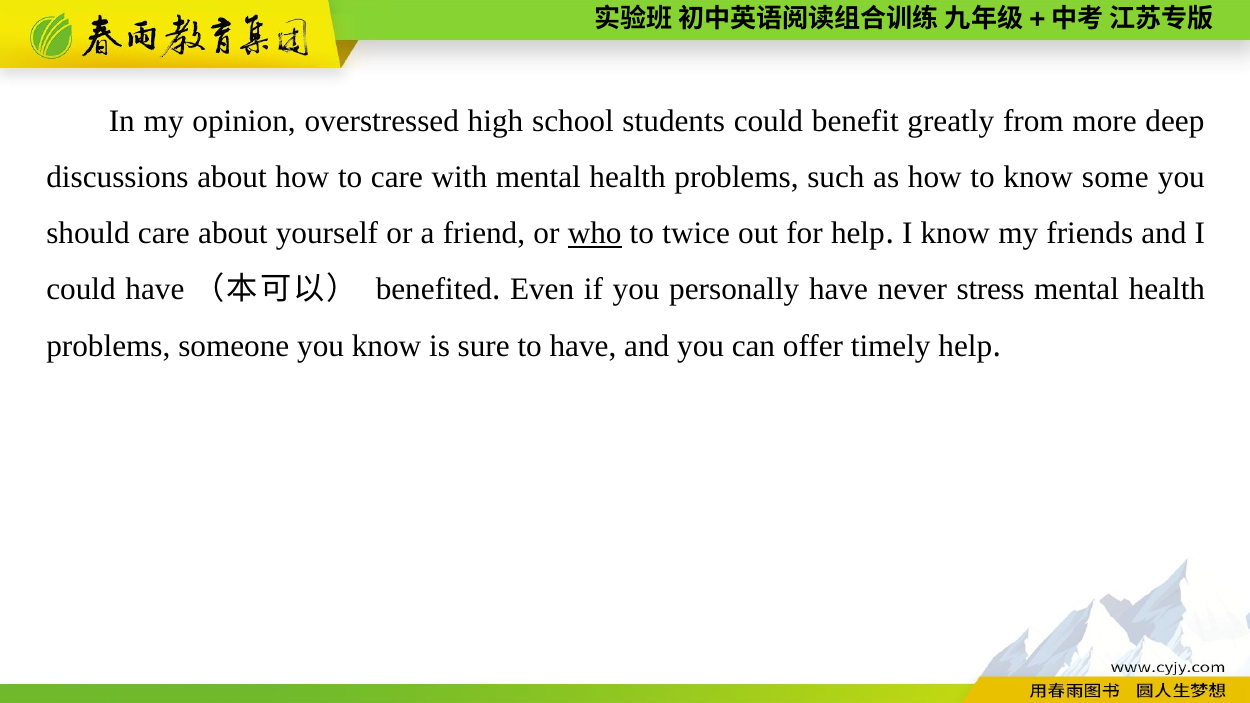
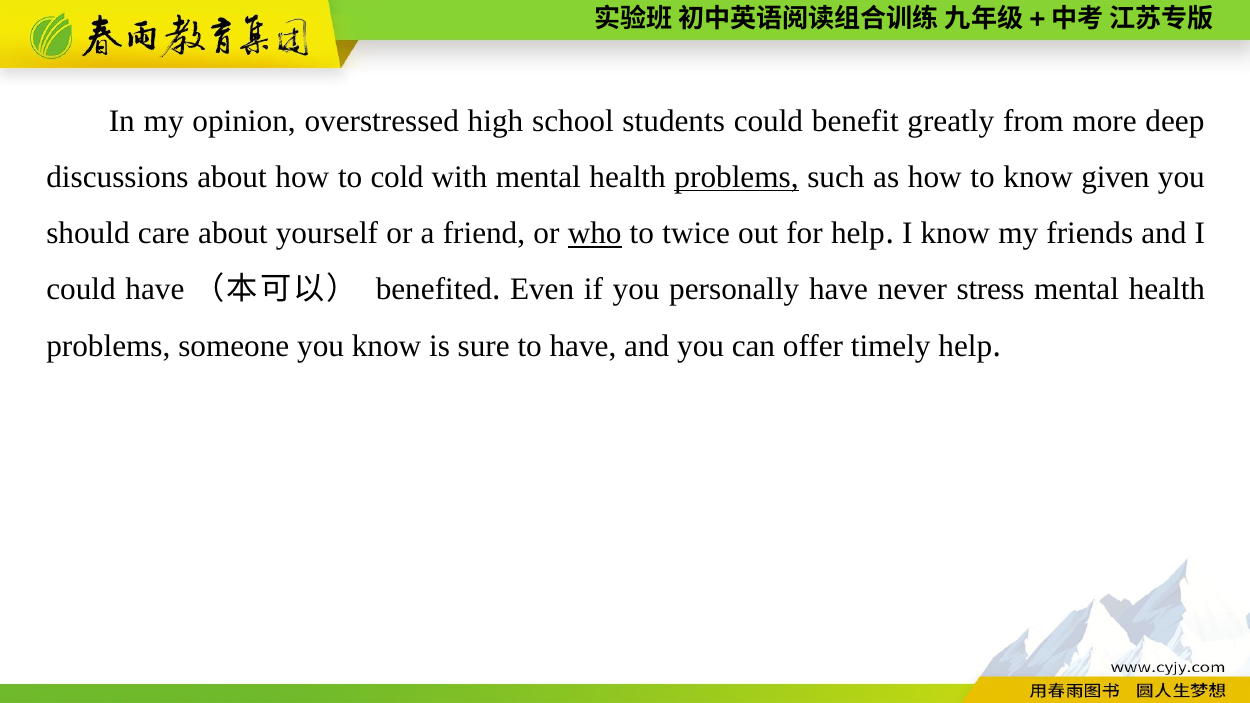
to care: care -> cold (397, 177)
problems underline: none -> present (737, 177)
some: some -> given (1116, 177)
